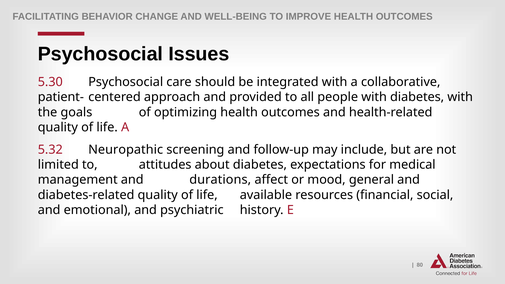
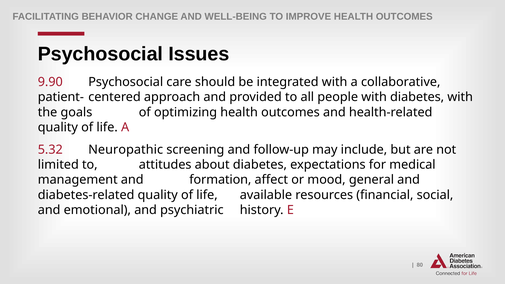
5.30: 5.30 -> 9.90 (50, 82)
durations: durations -> formation (220, 180)
